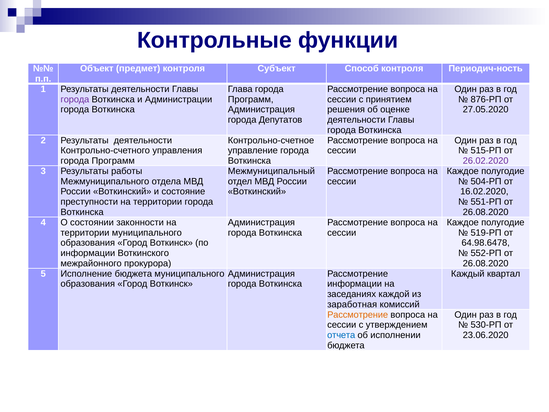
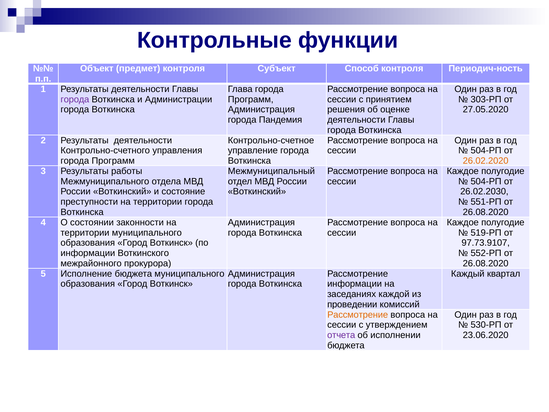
876-РП: 876-РП -> 303-РП (486, 99)
Депутатов: Депутатов -> Пандемия (281, 120)
515-РП: 515-РП -> 504-РП (486, 151)
26.02.2020 colour: purple -> orange (486, 161)
16.02.2020: 16.02.2020 -> 26.02.2030 (484, 192)
64.98.6478: 64.98.6478 -> 97.73.9107 (486, 243)
заработная: заработная -> проведении (352, 304)
отчета colour: blue -> purple (341, 335)
